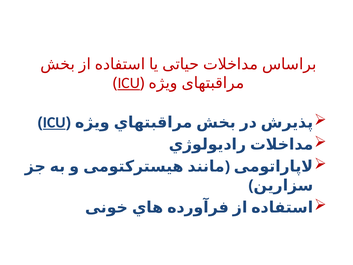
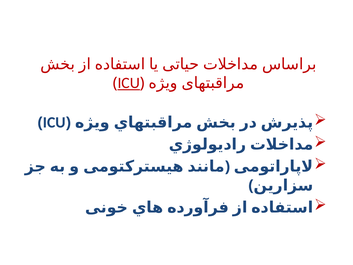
ICU underline: present -> none (54, 122)
